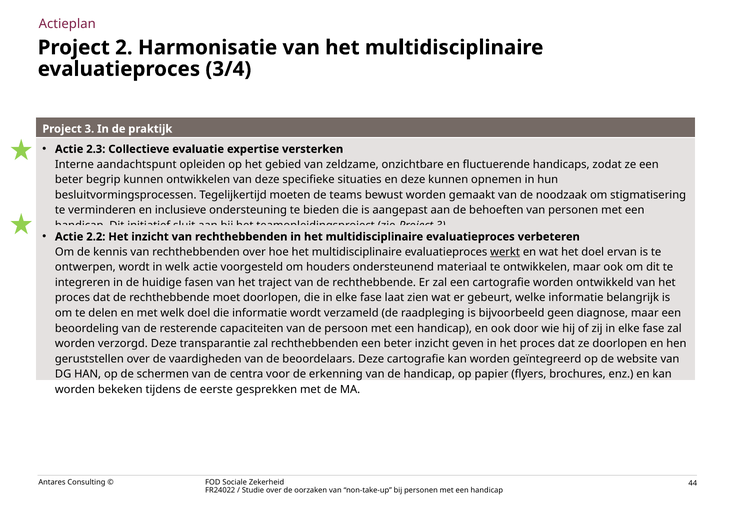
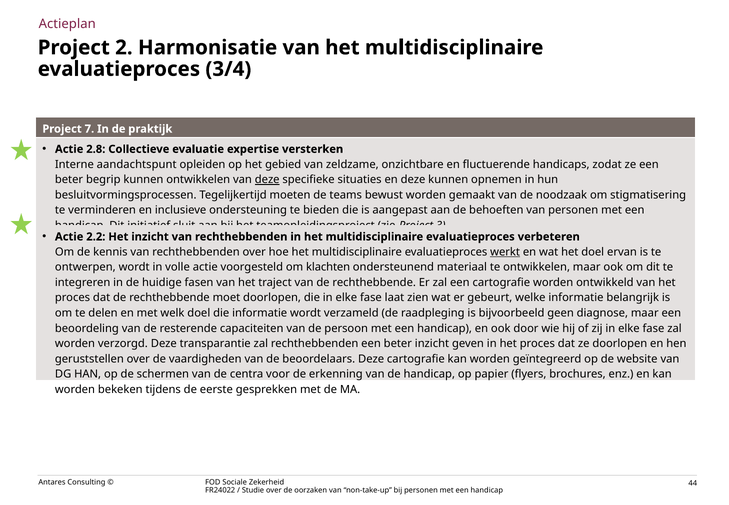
3: 3 -> 7 (89, 129)
2.3: 2.3 -> 2.8 (96, 149)
deze underline: none -> present (267, 180)
in welk: welk -> volle (178, 267)
houders: houders -> klachten (328, 267)
